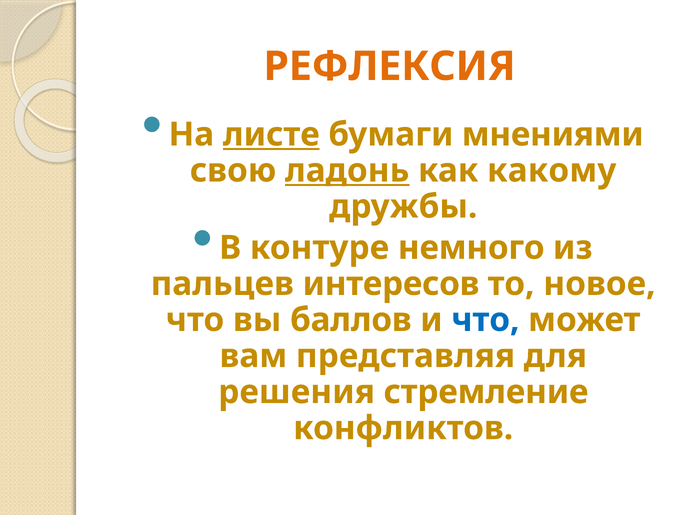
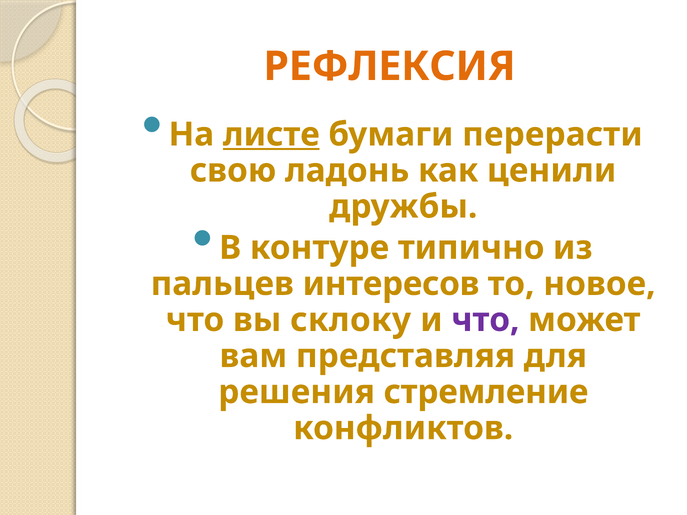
мнениями: мнениями -> перерасти (552, 135)
ладонь underline: present -> none (347, 171)
какому: какому -> ценили (552, 171)
немного: немного -> типично (471, 248)
баллов: баллов -> склоку (351, 320)
что colour: blue -> purple (485, 320)
